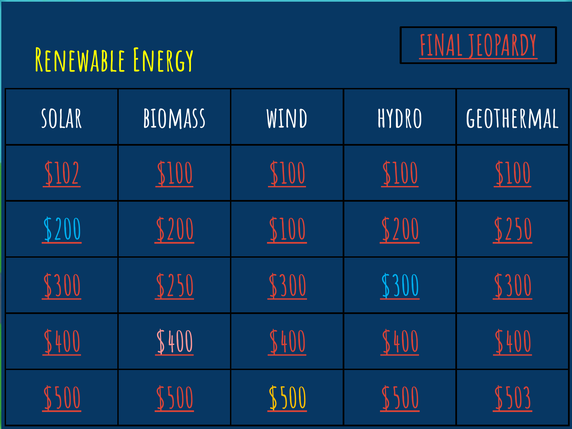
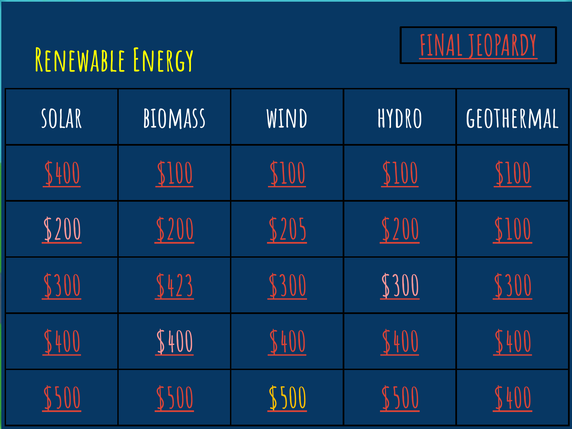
$102: $102 -> $400 (62, 174)
$200 colour: light blue -> pink (62, 231)
$200 $100: $100 -> $205 (287, 231)
$200 $250: $250 -> $100 (512, 231)
$300 $250: $250 -> $423 (174, 287)
$300 colour: light blue -> pink (400, 287)
$500 $503: $503 -> $400 (512, 399)
